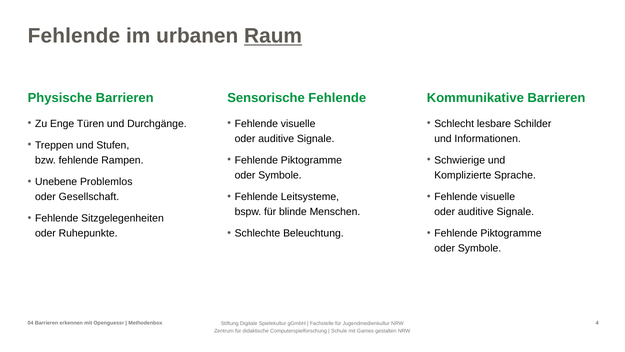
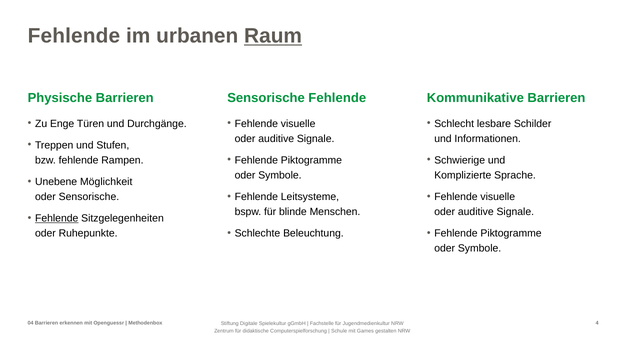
Problemlos: Problemlos -> Möglichkeit (106, 181)
oder Gesellschaft: Gesellschaft -> Sensorische (89, 196)
Fehlende underline: none -> present (57, 218)
